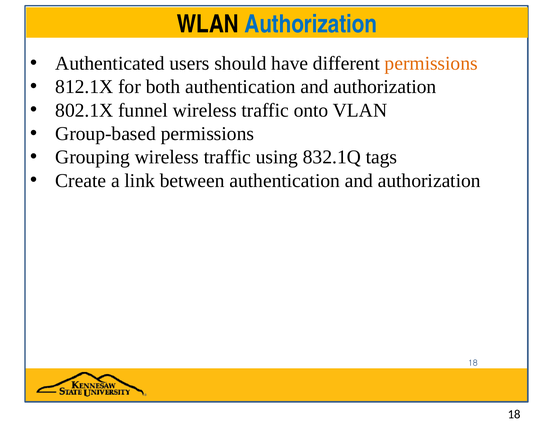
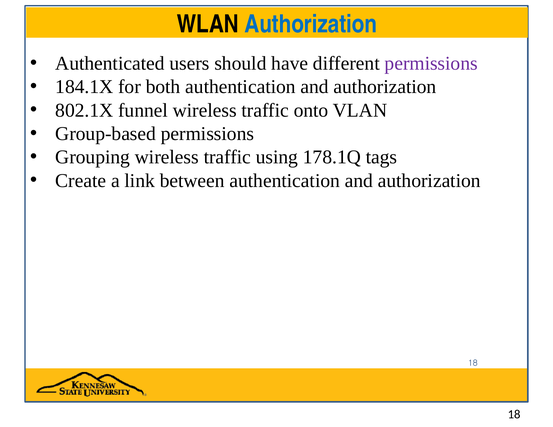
permissions colour: orange -> purple (431, 63)
812.1X: 812.1X -> 184.1X (84, 87)
832.1Q: 832.1Q -> 178.1Q (332, 157)
